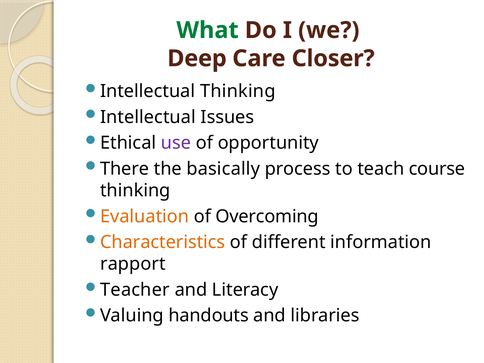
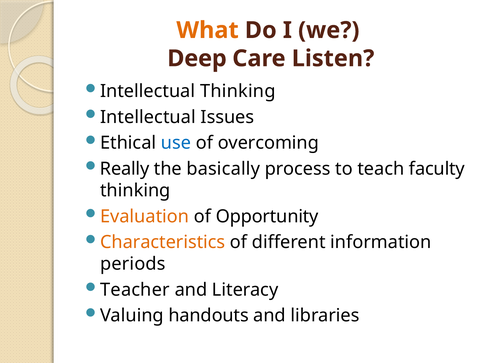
What colour: green -> orange (208, 30)
Closer: Closer -> Listen (333, 58)
use colour: purple -> blue (176, 143)
opportunity: opportunity -> overcoming (268, 143)
There: There -> Really (125, 169)
course: course -> faculty (437, 169)
Overcoming: Overcoming -> Opportunity (267, 216)
rapport: rapport -> periods (133, 264)
